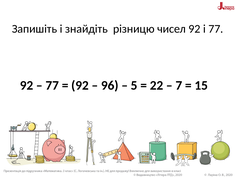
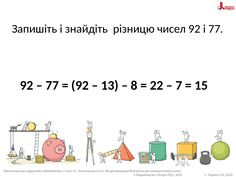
96: 96 -> 13 (110, 85)
5: 5 -> 8 (134, 85)
